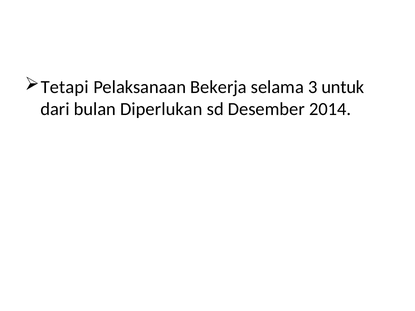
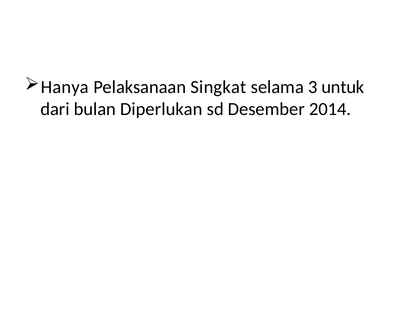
Tetapi: Tetapi -> Hanya (65, 87)
Bekerja: Bekerja -> Singkat (218, 87)
